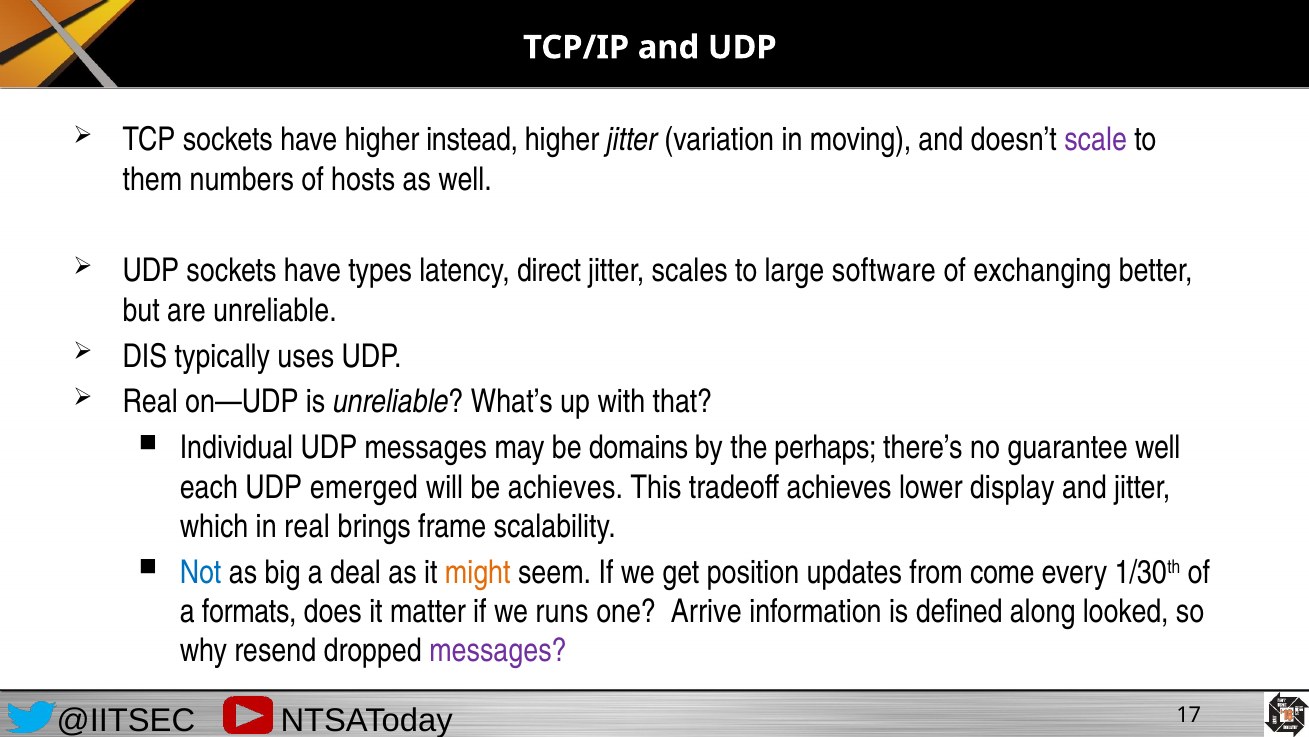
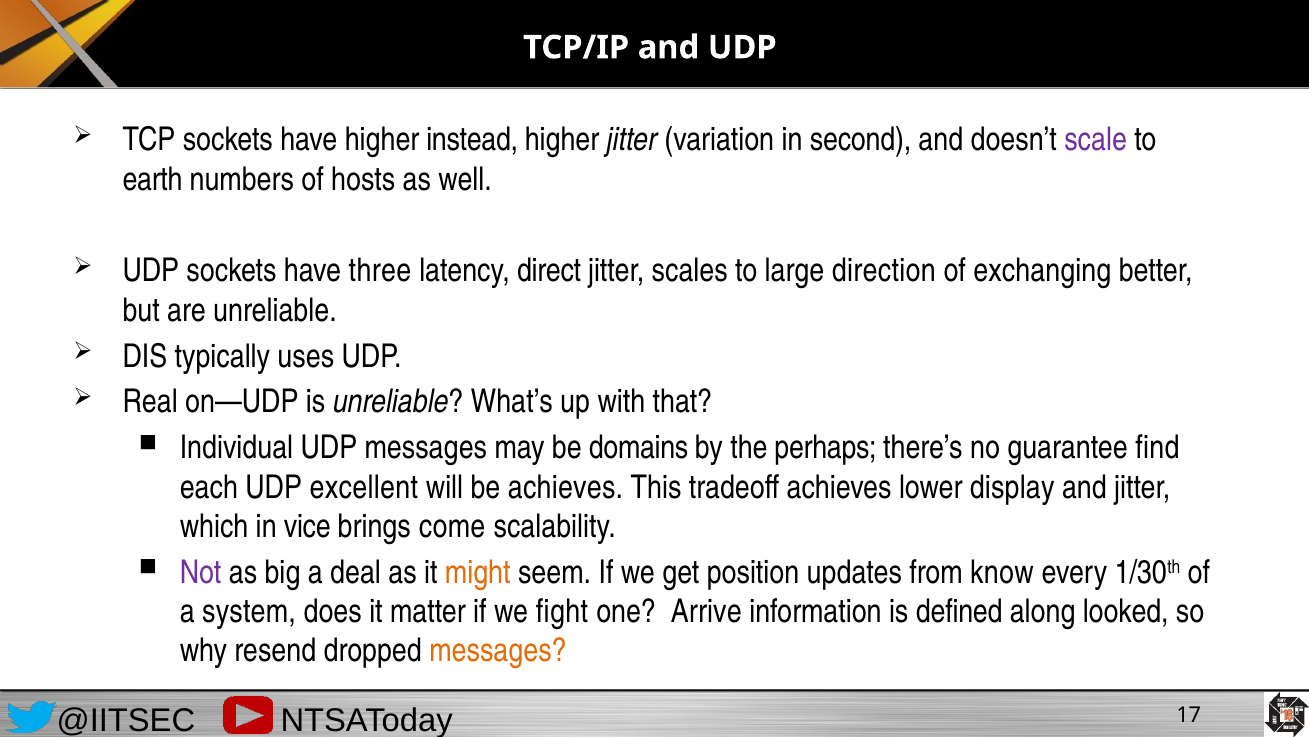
moving: moving -> second (861, 140)
them: them -> earth (153, 179)
types: types -> three (380, 271)
software: software -> direction (884, 271)
guarantee well: well -> find (1157, 447)
emerged: emerged -> excellent (364, 487)
in real: real -> vice (307, 526)
frame: frame -> come (452, 526)
Not colour: blue -> purple (201, 572)
come: come -> know (1002, 572)
formats: formats -> system (249, 611)
runs: runs -> fight (562, 611)
messages colour: purple -> orange (498, 650)
